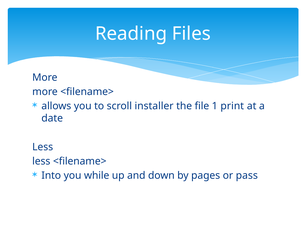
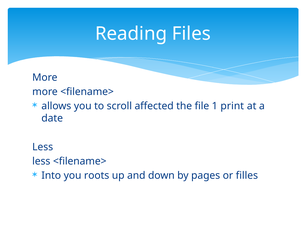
installer: installer -> affected (154, 106)
while: while -> roots (97, 175)
pass: pass -> filles (247, 175)
